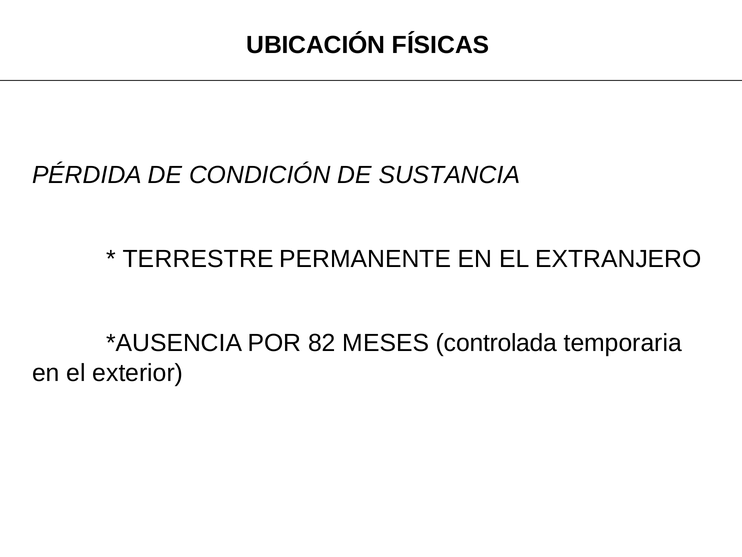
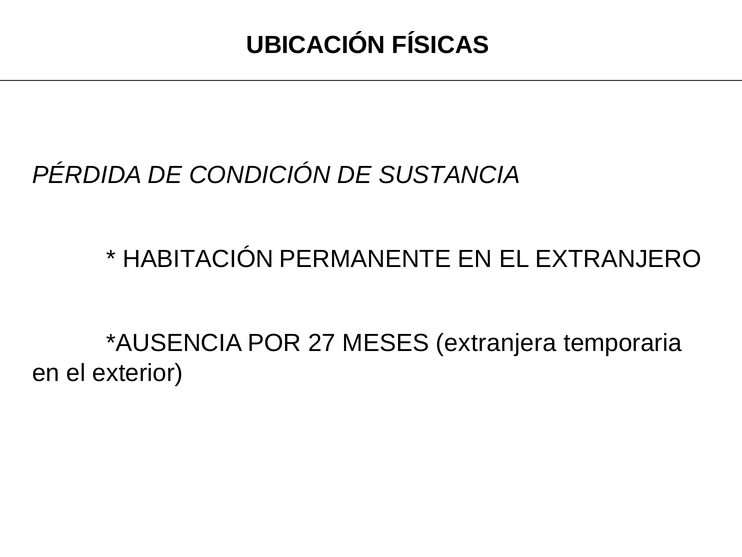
TERRESTRE: TERRESTRE -> HABITACIÓN (198, 259)
82: 82 -> 27 (322, 343)
controlada: controlada -> extranjera (496, 343)
